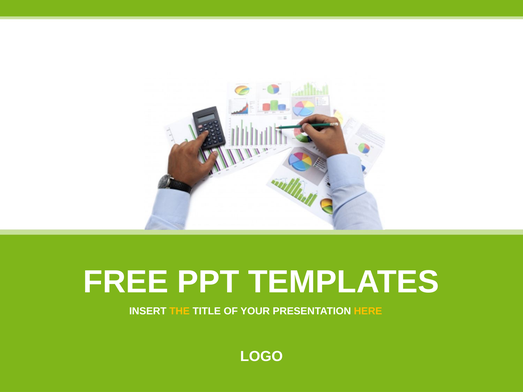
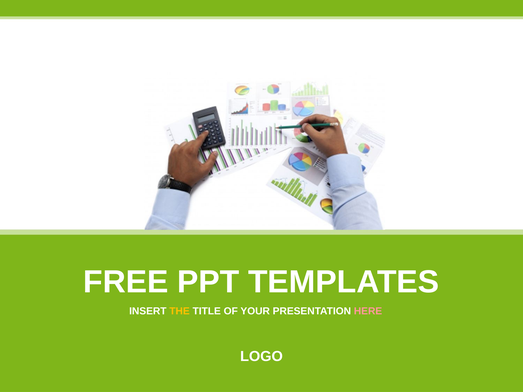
HERE colour: yellow -> pink (368, 311)
